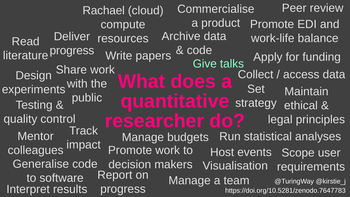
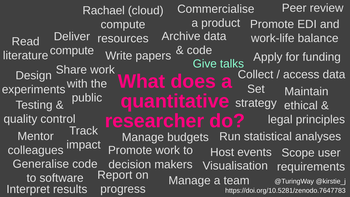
progress: progress -> compute (72, 51)
